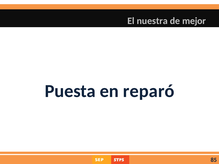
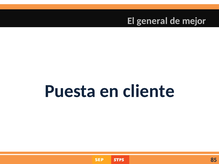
nuestra: nuestra -> general (152, 21)
reparó: reparó -> cliente (149, 91)
